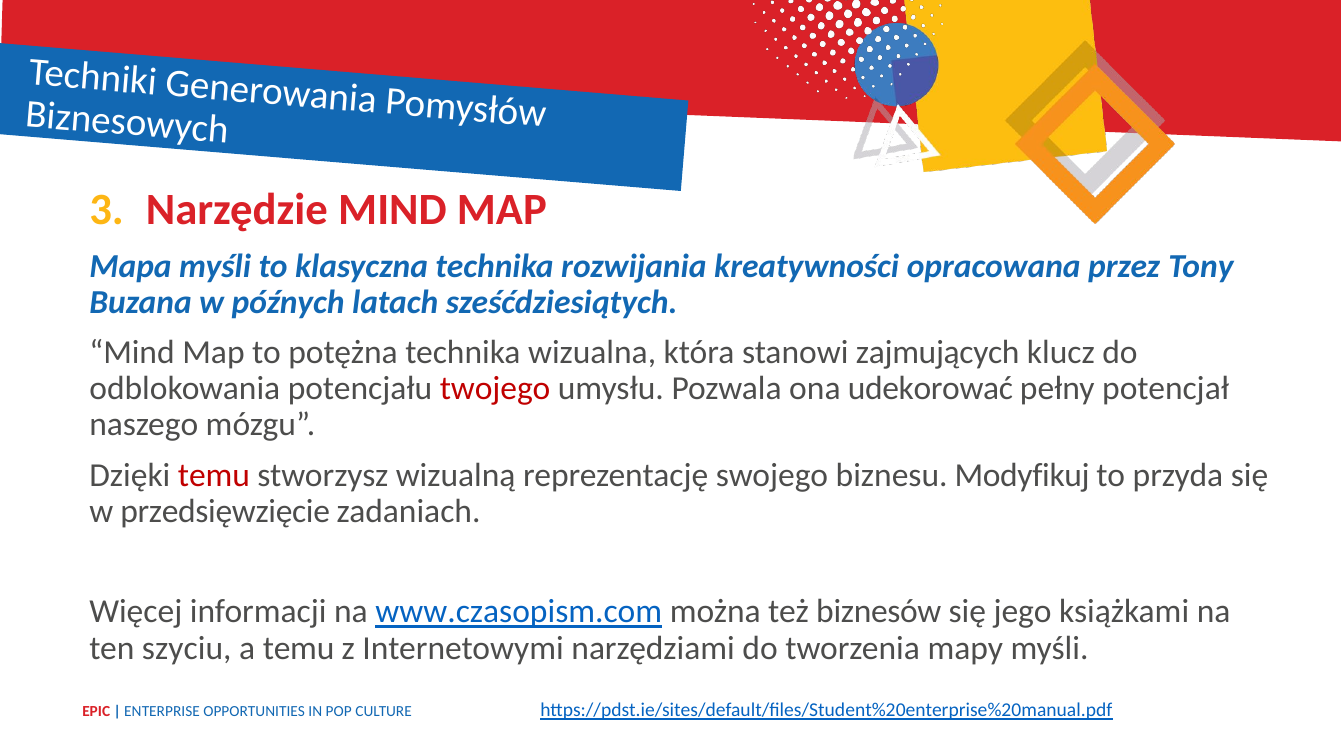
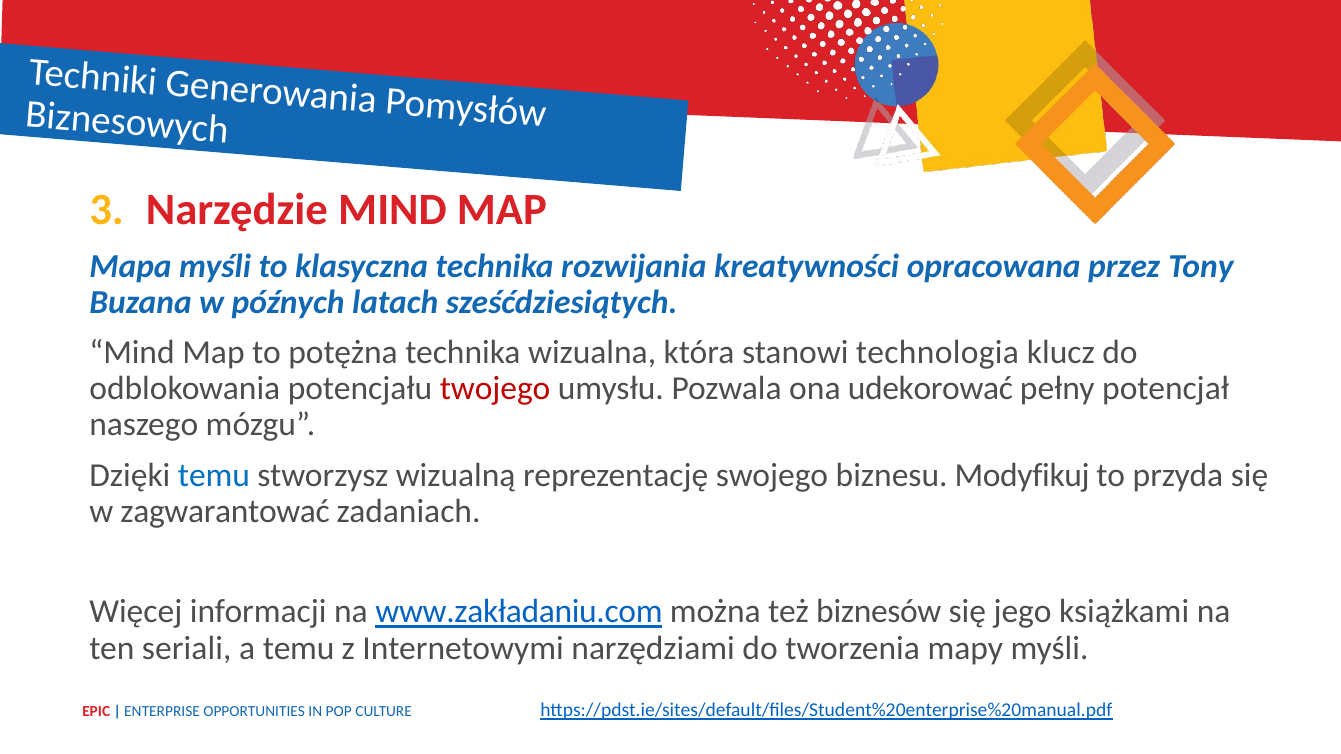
zajmujących: zajmujących -> technologia (937, 353)
temu colour: red -> blue (214, 475)
przedsięwzięcie: przedsięwzięcie -> zagwarantować (225, 511)
www.czasopism.com: www.czasopism.com -> www.zakładaniu.com (519, 612)
szyciu: szyciu -> seriali (187, 648)
